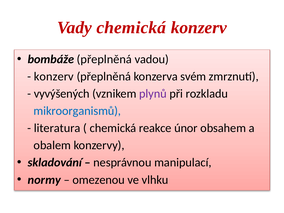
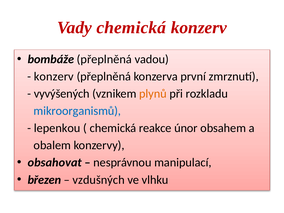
svém: svém -> první (193, 77)
plynů colour: purple -> orange (153, 94)
literatura: literatura -> lepenkou (57, 128)
skladování: skladování -> obsahovat (55, 163)
normy: normy -> březen (44, 180)
omezenou: omezenou -> vzdušných (99, 180)
